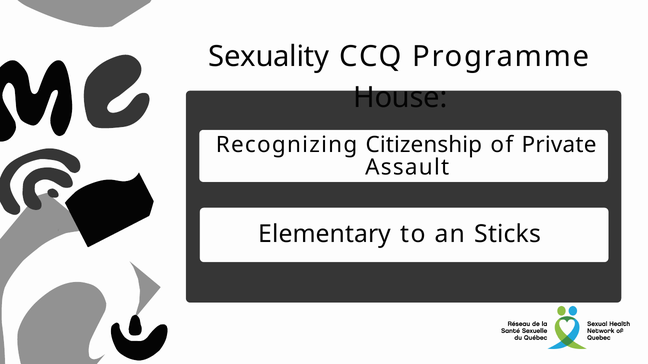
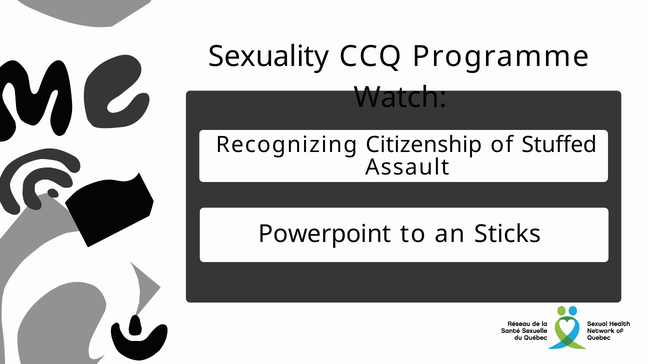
House: House -> Watch (400, 98)
Private: Private -> Stuffed (559, 145)
Elementary: Elementary -> Powerpoint (325, 234)
